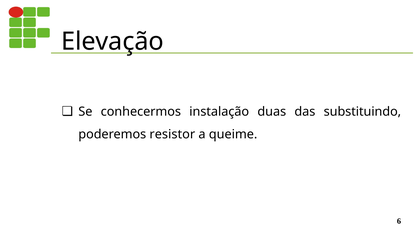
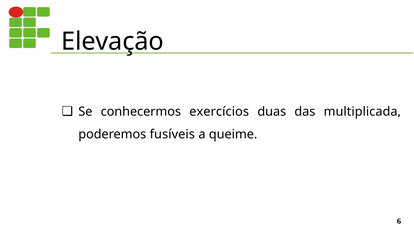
instalação: instalação -> exercícios (219, 111)
substituindo: substituindo -> multiplicada (362, 111)
resistor: resistor -> fusíveis (172, 134)
